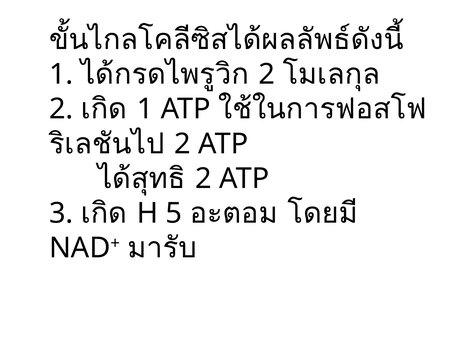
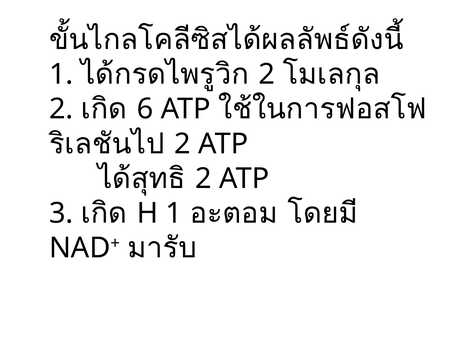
1: 1 -> 6 (145, 109)
H 5: 5 -> 1 (174, 213)
